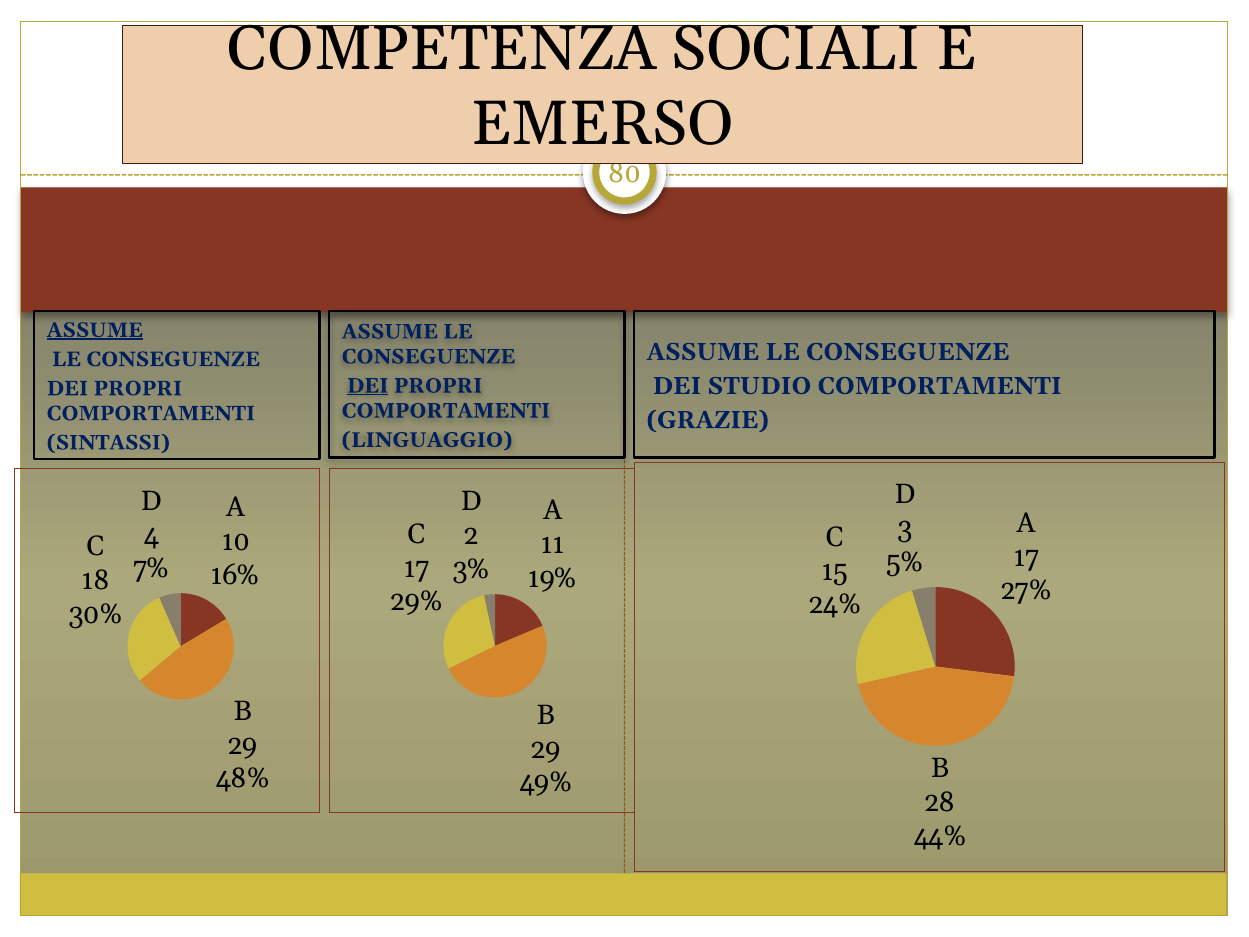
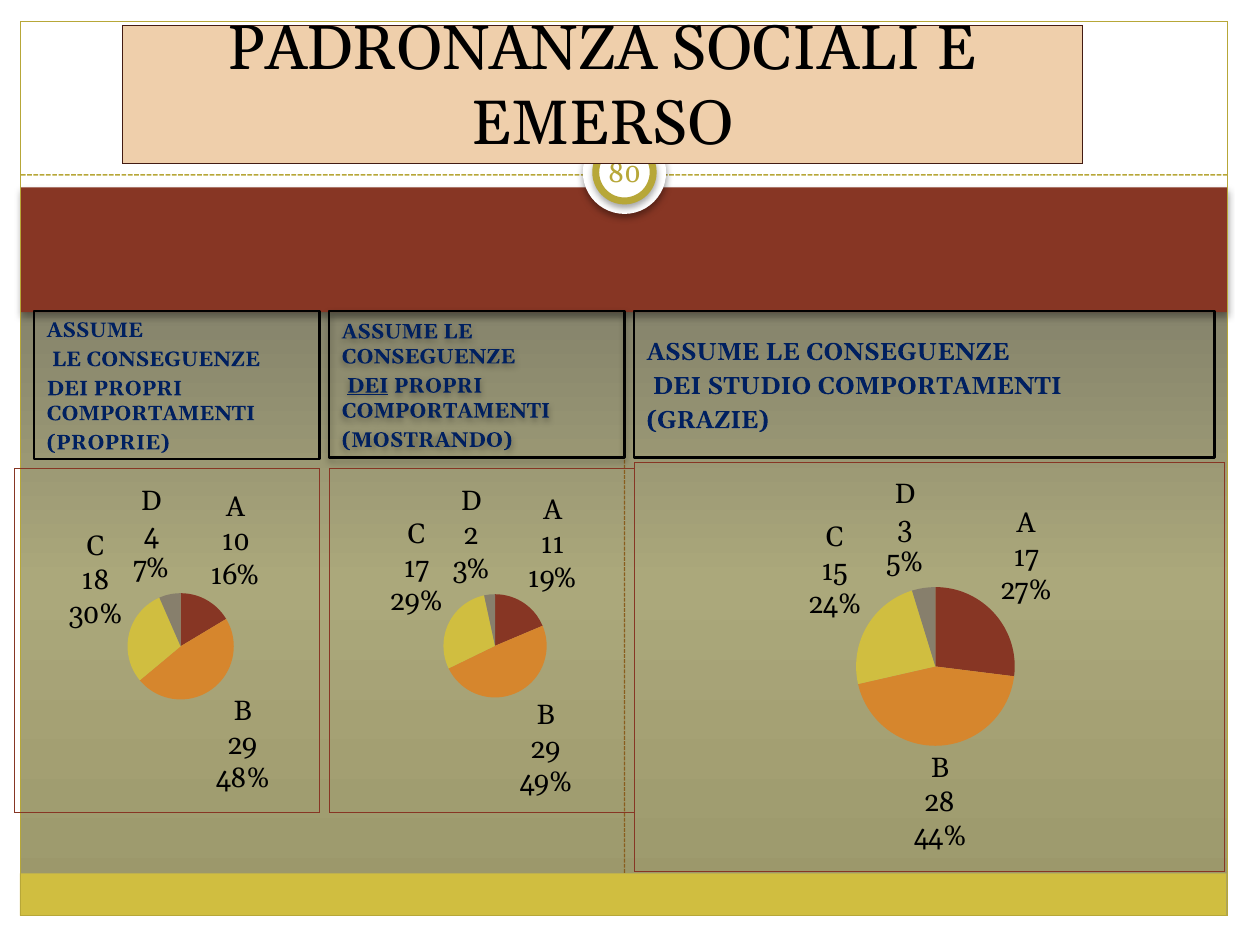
COMPETENZA: COMPETENZA -> PADRONANZA (442, 49)
ASSUME underline: present -> none (95, 330)
LINGUAGGIO: LINGUAGGIO -> MOSTRANDO (427, 440)
SINTASSI: SINTASSI -> PROPRIE (108, 442)
